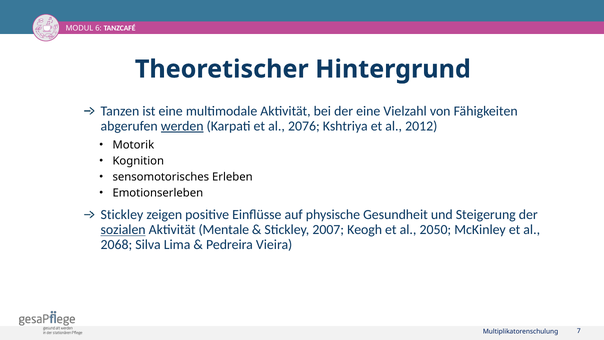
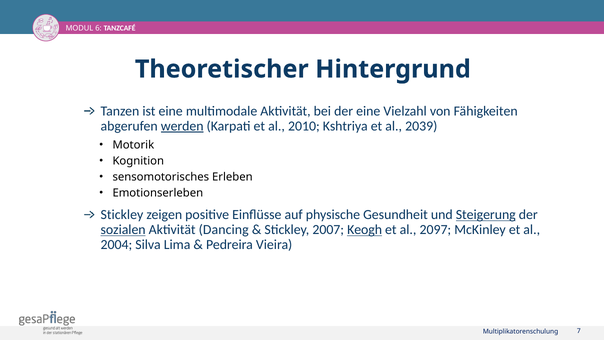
2076: 2076 -> 2010 (304, 126)
2012: 2012 -> 2039 (421, 126)
Steigerung underline: none -> present (486, 215)
Mentale: Mentale -> Dancing (224, 230)
Keogh underline: none -> present (365, 230)
2050: 2050 -> 2097 (435, 230)
2068: 2068 -> 2004 (116, 245)
